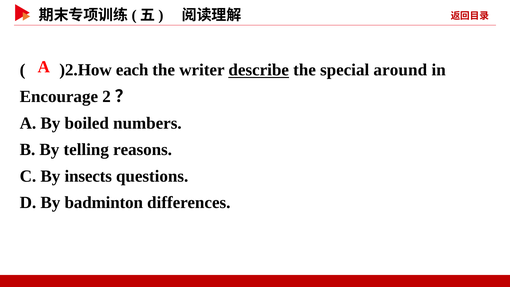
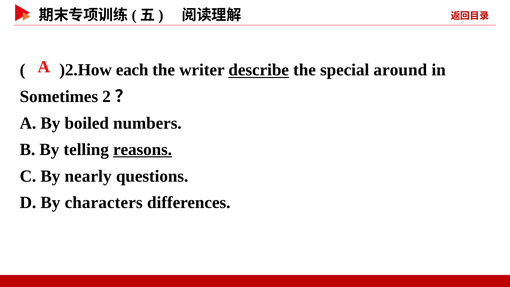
Encourage: Encourage -> Sometimes (59, 97)
reasons underline: none -> present (143, 150)
insects: insects -> nearly (88, 176)
badminton: badminton -> characters (104, 203)
